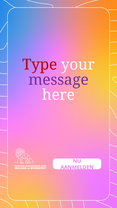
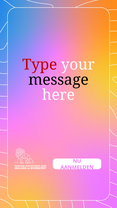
message colour: purple -> black (58, 80)
